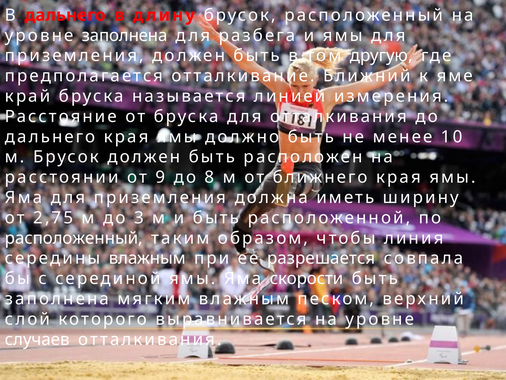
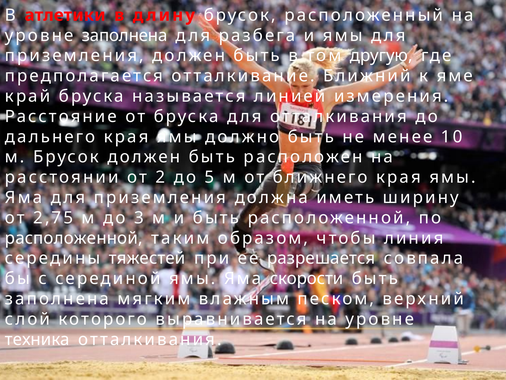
В дальнего: дальнего -> атлетики (65, 15)
9: 9 -> 2 (160, 177)
8: 8 -> 5 (209, 177)
расположенный: расположенный -> расположенной (74, 238)
середины влажным: влажным -> тяжестей (147, 258)
случаев: случаев -> техника (37, 339)
